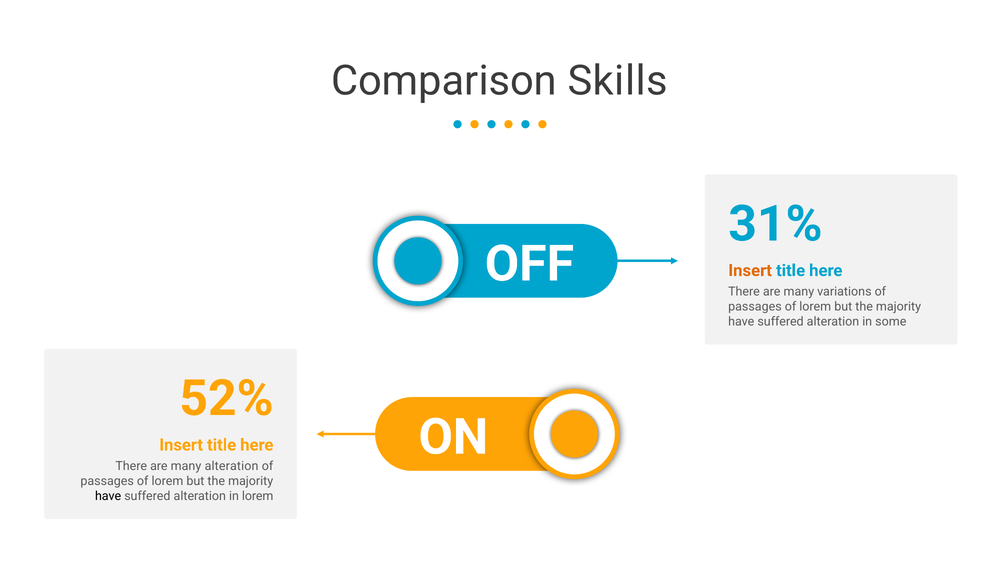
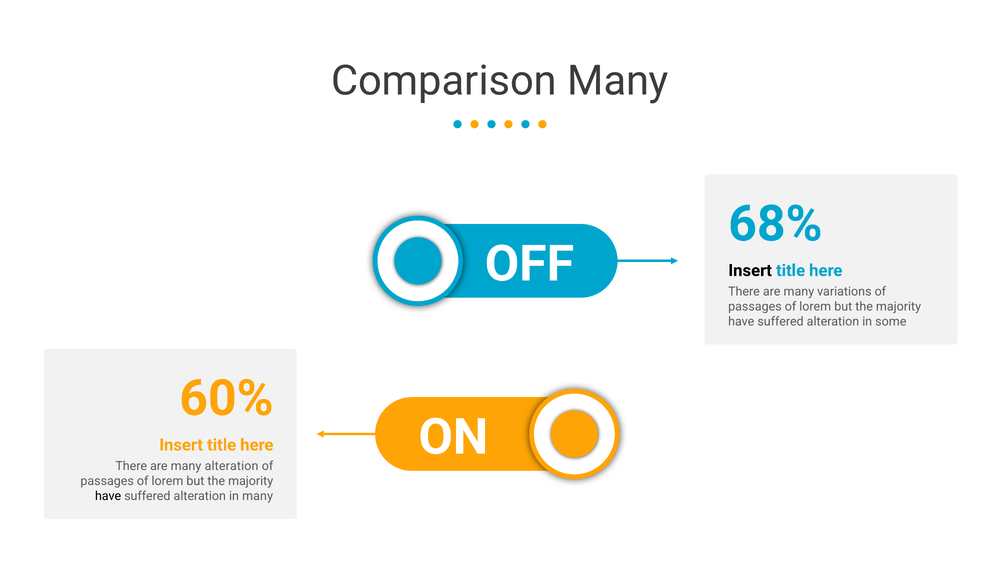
Comparison Skills: Skills -> Many (618, 81)
31%: 31% -> 68% (775, 224)
Insert colour: orange -> black (750, 271)
52%: 52% -> 60% (226, 399)
in lorem: lorem -> many (258, 496)
